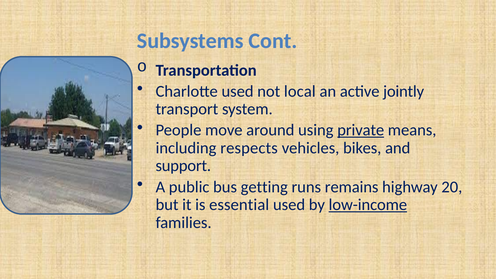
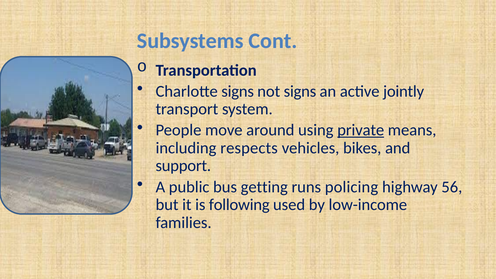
Charlotte used: used -> signs (238, 91)
not local: local -> signs (300, 91)
remains: remains -> policing (352, 187)
20: 20 -> 56 (452, 187)
essential: essential -> following (239, 205)
low-income underline: present -> none (368, 205)
